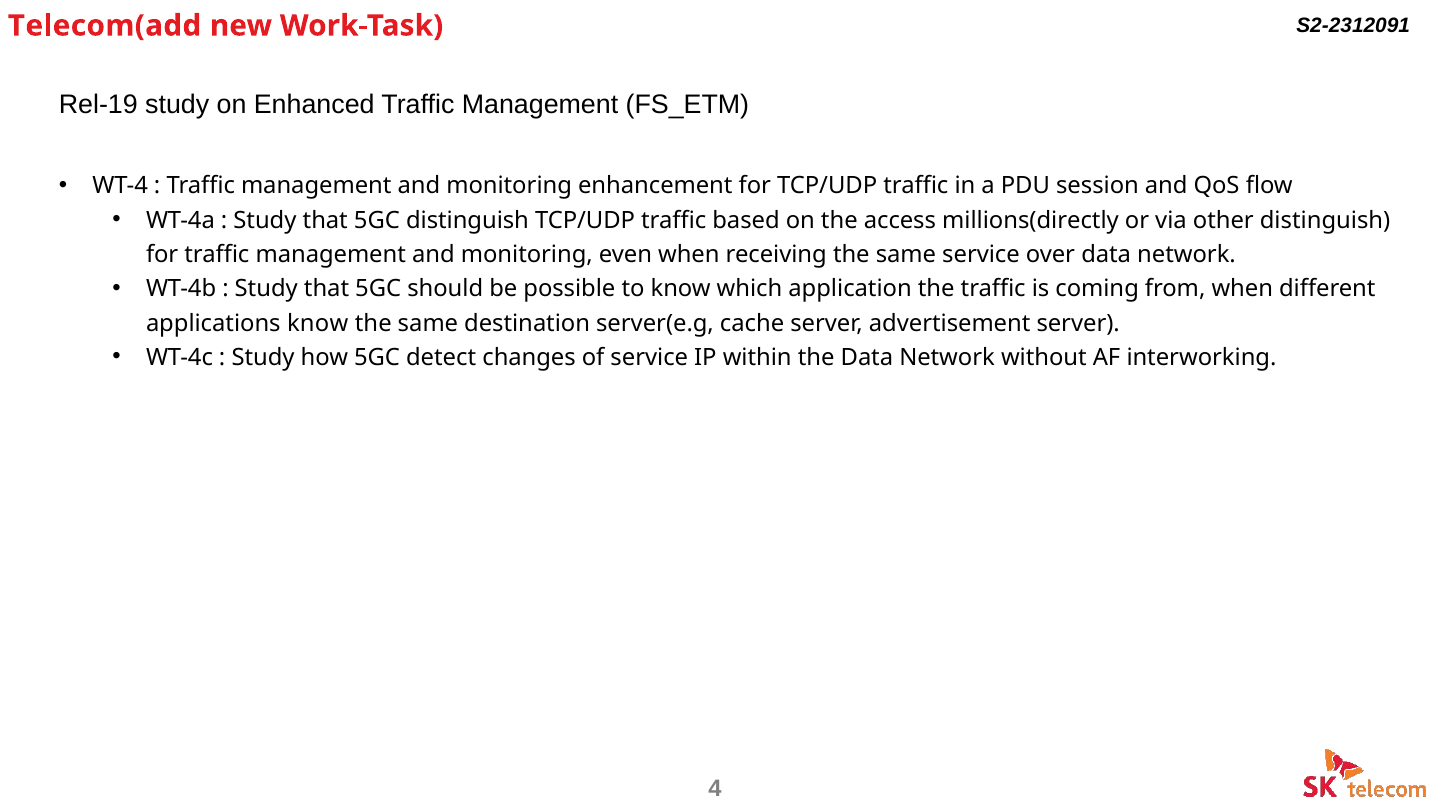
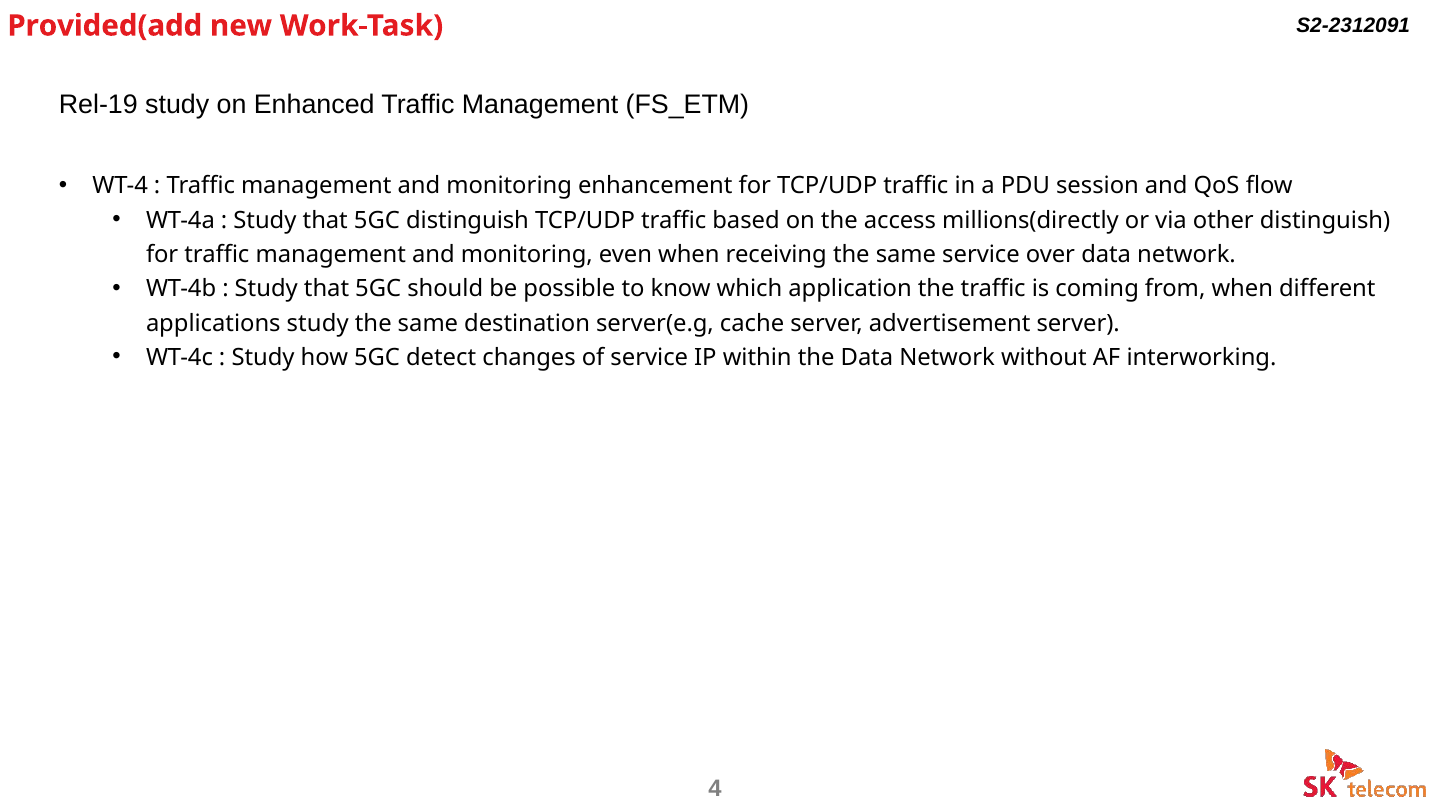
Telecom(add: Telecom(add -> Provided(add (105, 26)
applications know: know -> study (318, 323)
